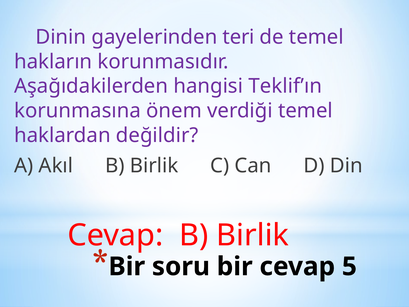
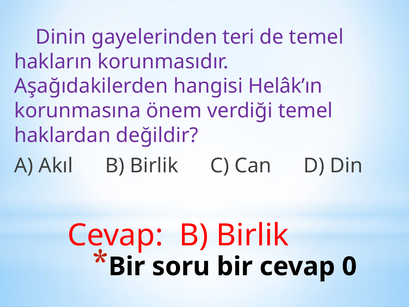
Teklif’ın: Teklif’ın -> Helâk’ın (285, 86)
5: 5 -> 0 (349, 266)
